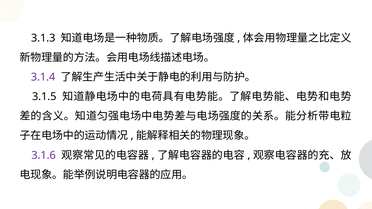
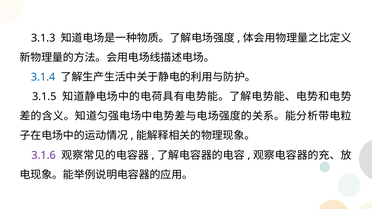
3.1.4 colour: purple -> blue (43, 77)
